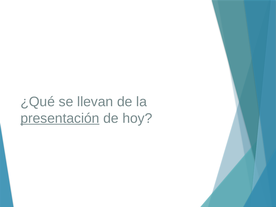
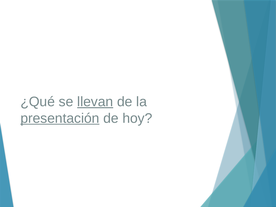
llevan underline: none -> present (95, 102)
